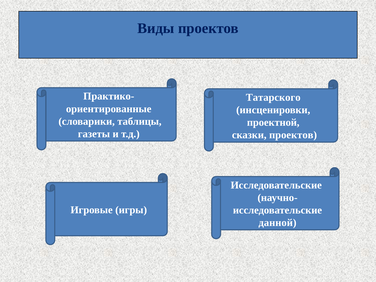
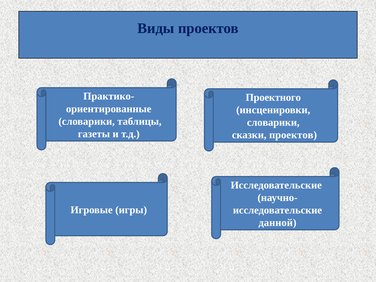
Татарского: Татарского -> Проектного (273, 97)
проектной: проектной -> словарики (273, 122)
